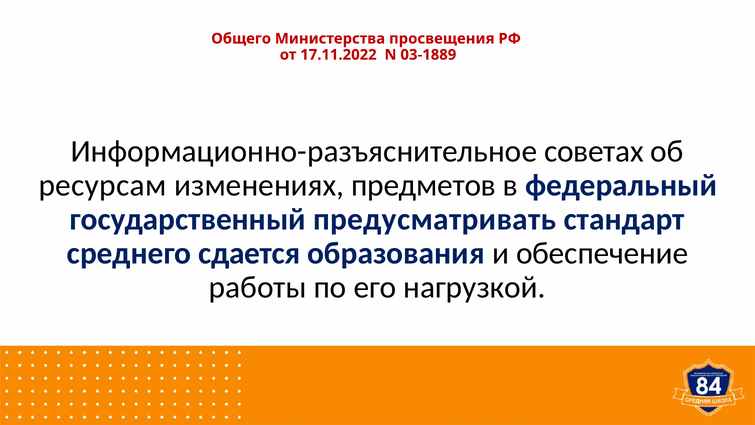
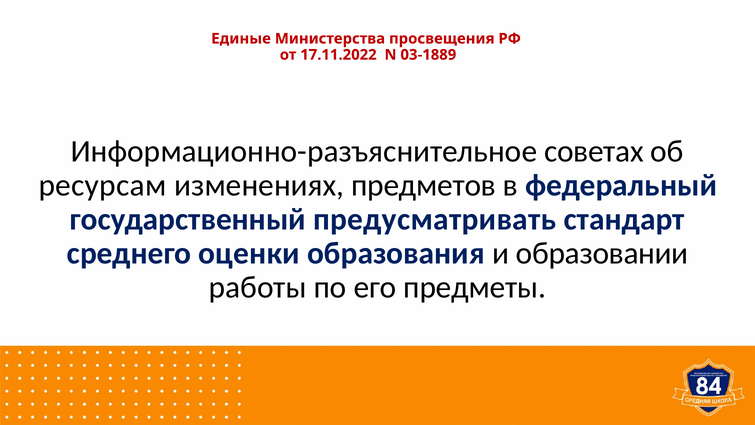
Общего: Общего -> Единые (241, 39)
сдается: сдается -> оценки (249, 253)
обеспечение: обеспечение -> образовании (602, 253)
нагрузкой: нагрузкой -> предметы (475, 287)
